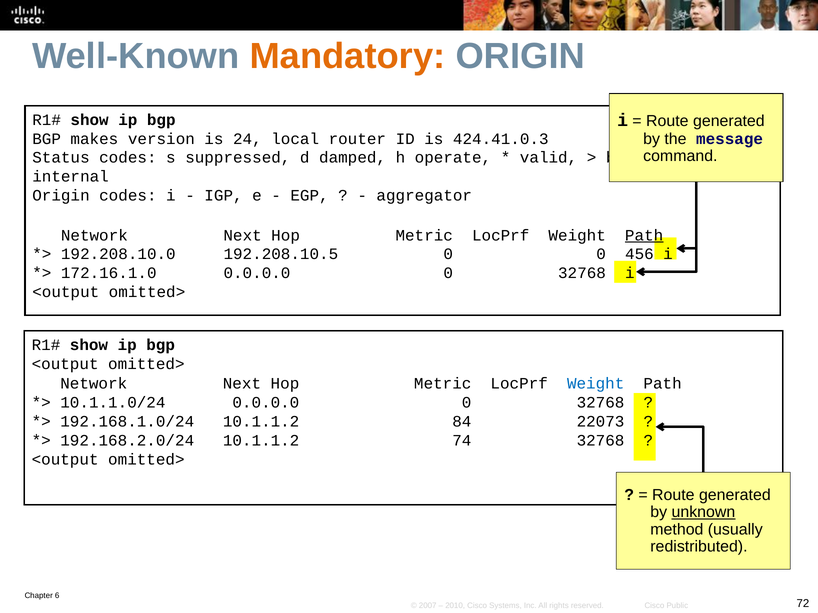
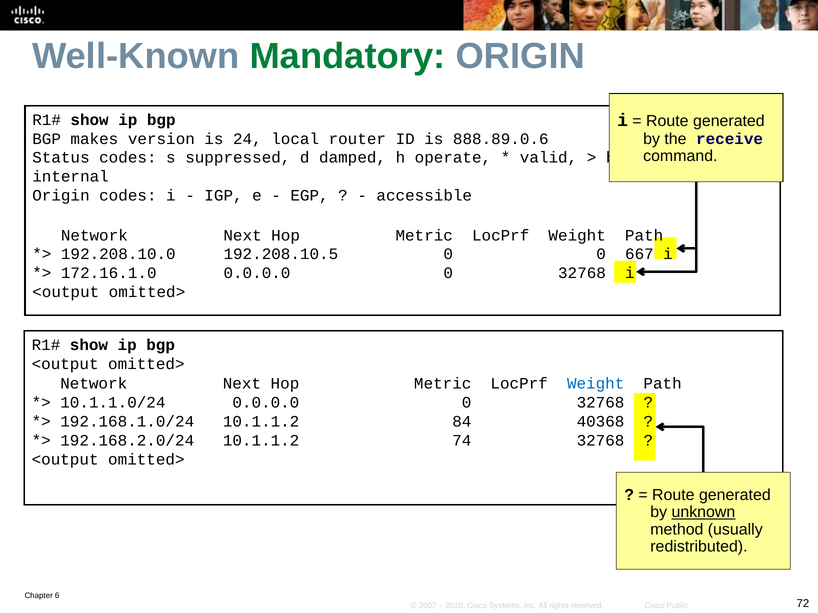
Mandatory colour: orange -> green (347, 56)
message: message -> receive (730, 139)
424.41.0.3: 424.41.0.3 -> 888.89.0.6 (501, 139)
aggregator: aggregator -> accessible (424, 196)
Path underline: present -> none (644, 236)
456: 456 -> 667 (639, 254)
22073: 22073 -> 40368 (600, 422)
